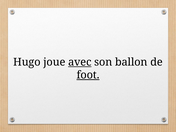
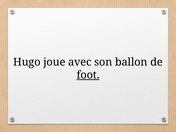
avec underline: present -> none (80, 62)
